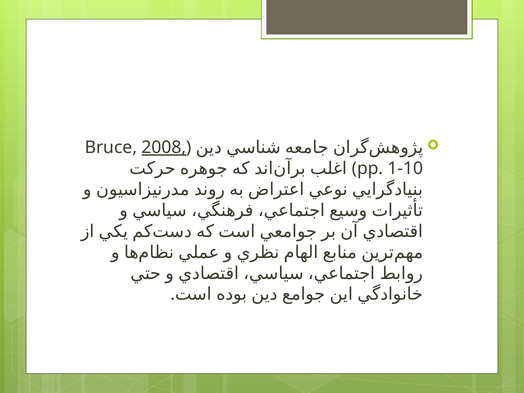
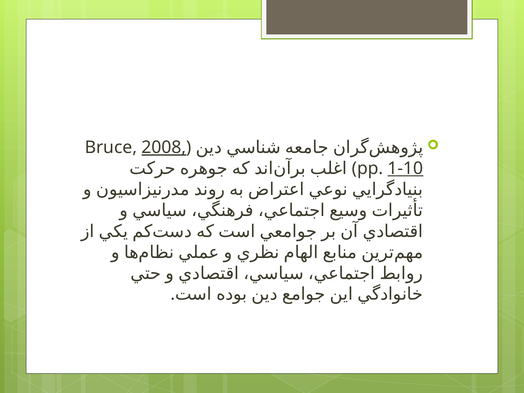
1-10 underline: none -> present (405, 168)
